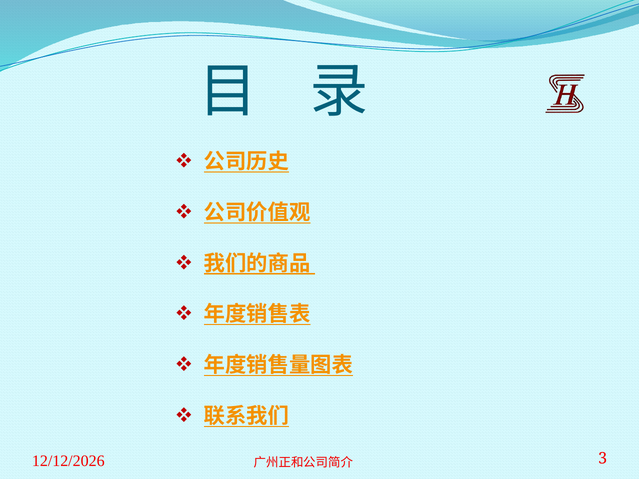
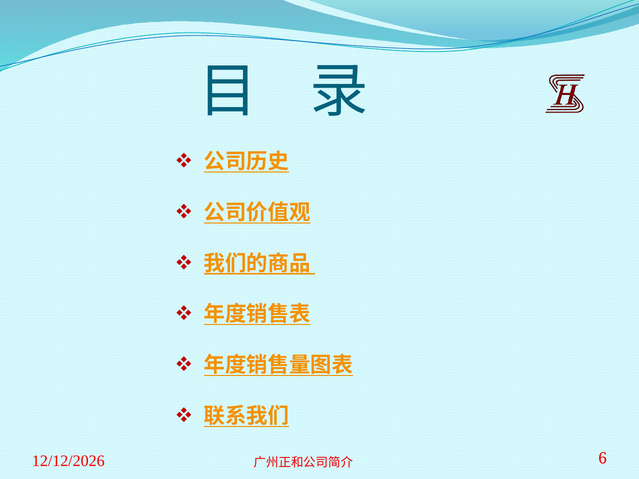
3: 3 -> 6 (603, 459)
